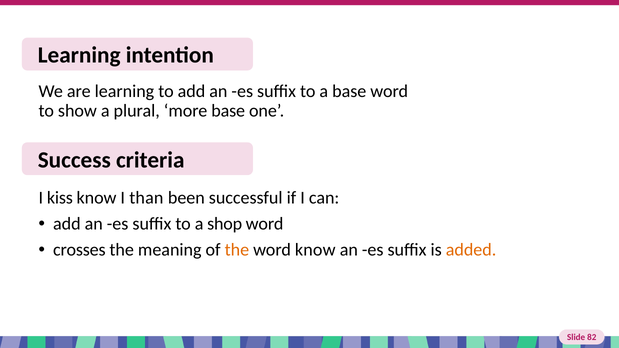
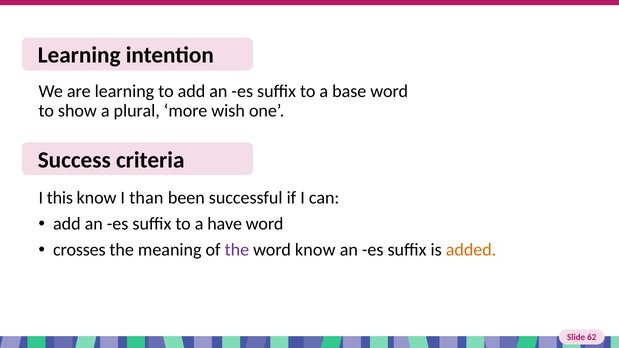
more base: base -> wish (228, 111)
kiss: kiss -> this (60, 198)
shop: shop -> have (225, 224)
the colour: orange -> purple (237, 250)
82: 82 -> 62 (592, 338)
